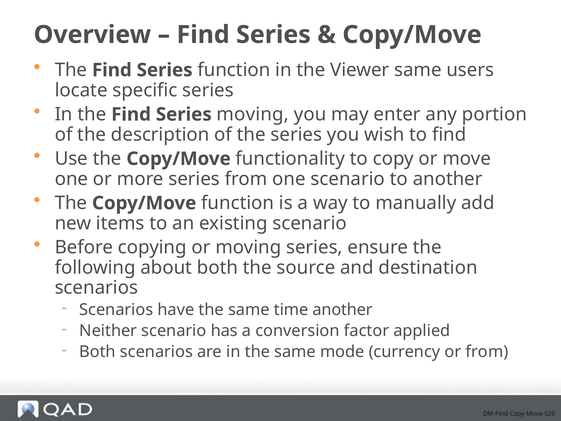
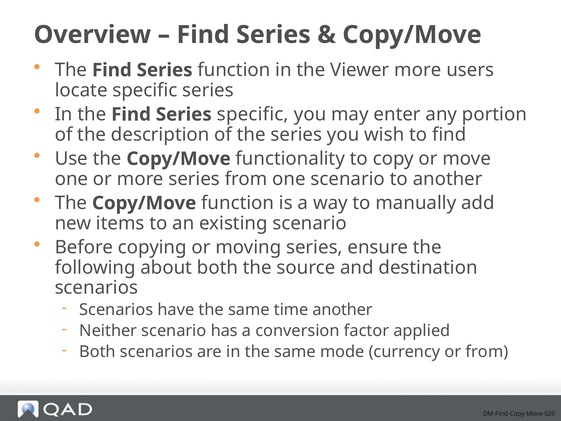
Viewer same: same -> more (418, 70)
Series moving: moving -> specific (253, 114)
